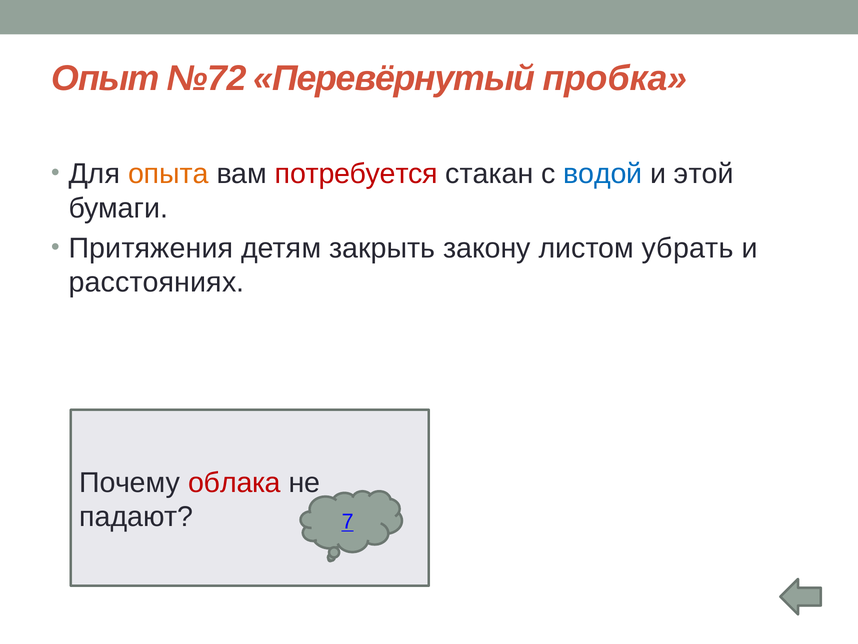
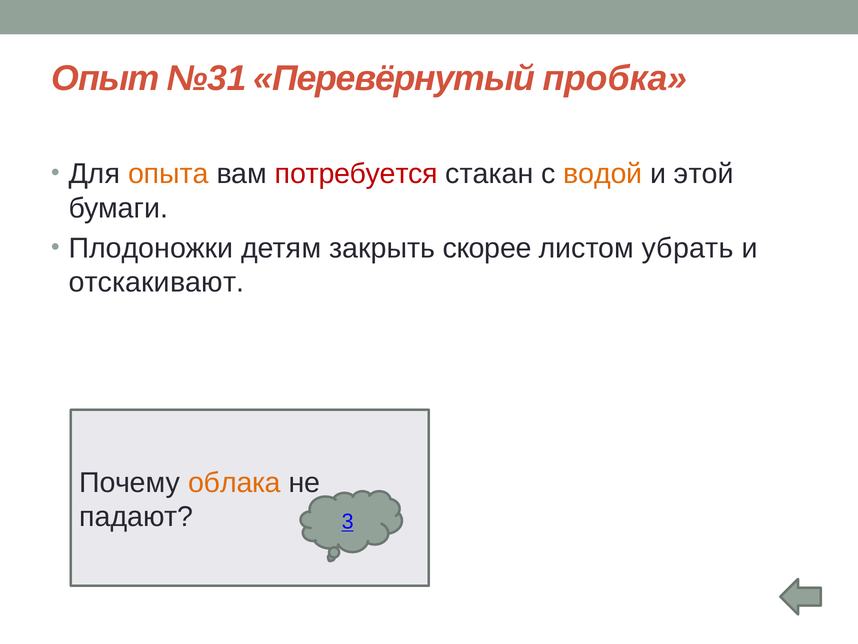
№72: №72 -> №31 (207, 78)
водой colour: blue -> orange (603, 174)
Притяжения: Притяжения -> Плодоножки (151, 248)
закону: закону -> скорее (487, 248)
расстояниях: расстояниях -> отскакивают (156, 282)
облака colour: red -> orange (234, 482)
7: 7 -> 3 (348, 521)
